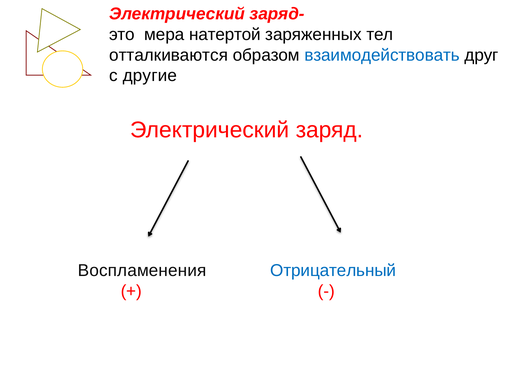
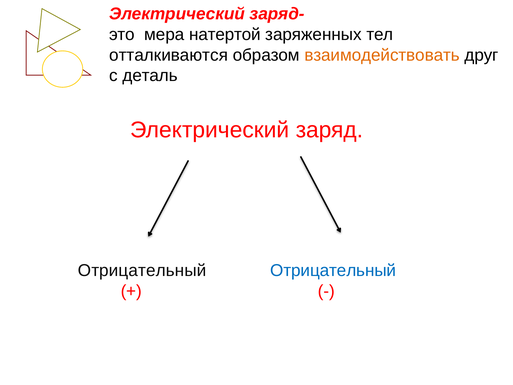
взаимодействовать colour: blue -> orange (382, 55)
другие: другие -> деталь (150, 76)
Воспламенения: Воспламенения -> Отрицательный (142, 270)
